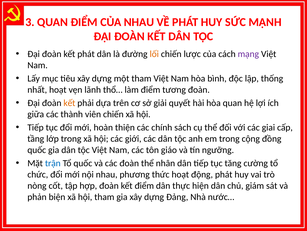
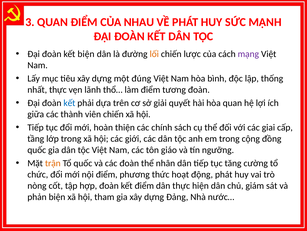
kết phát: phát -> biện (86, 54)
một tham: tham -> đúng (141, 78)
nhất hoạt: hoạt -> thực (58, 90)
kết colour: orange -> blue (69, 103)
trận colour: blue -> orange (53, 163)
nội nhau: nhau -> điểm (107, 174)
